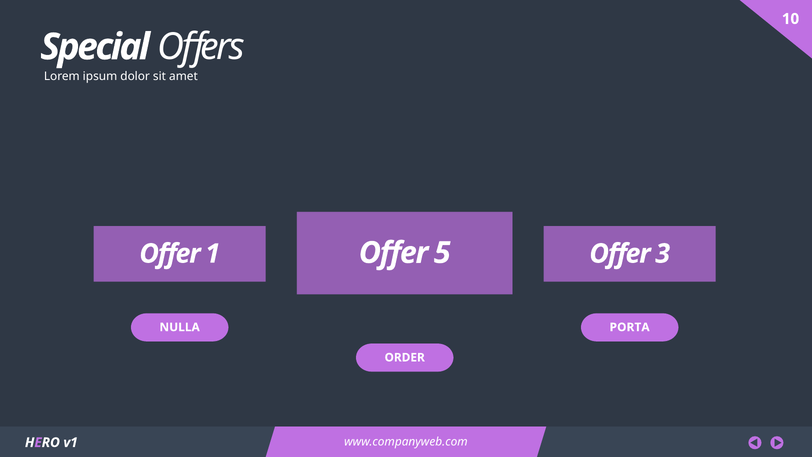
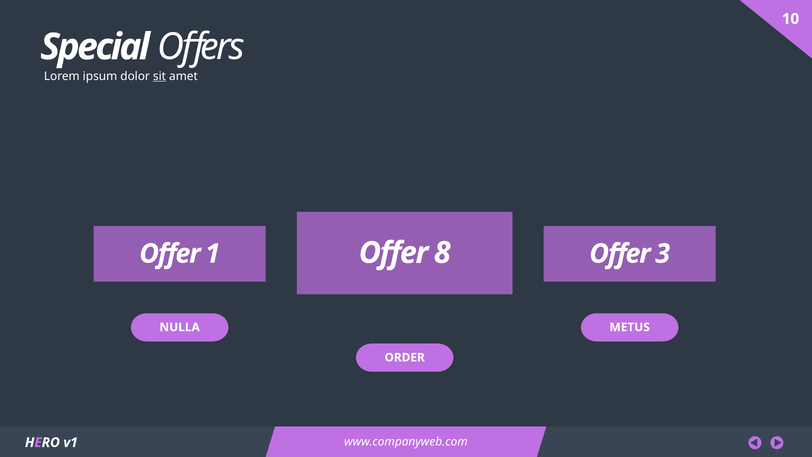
sit underline: none -> present (159, 76)
5: 5 -> 8 (442, 253)
PORTA: PORTA -> METUS (630, 327)
